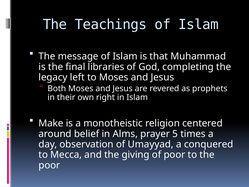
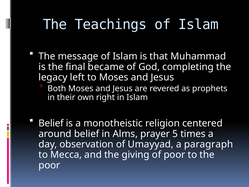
libraries: libraries -> became (106, 67)
Make: Make -> Belief (51, 123)
conquered: conquered -> paragraph (209, 144)
